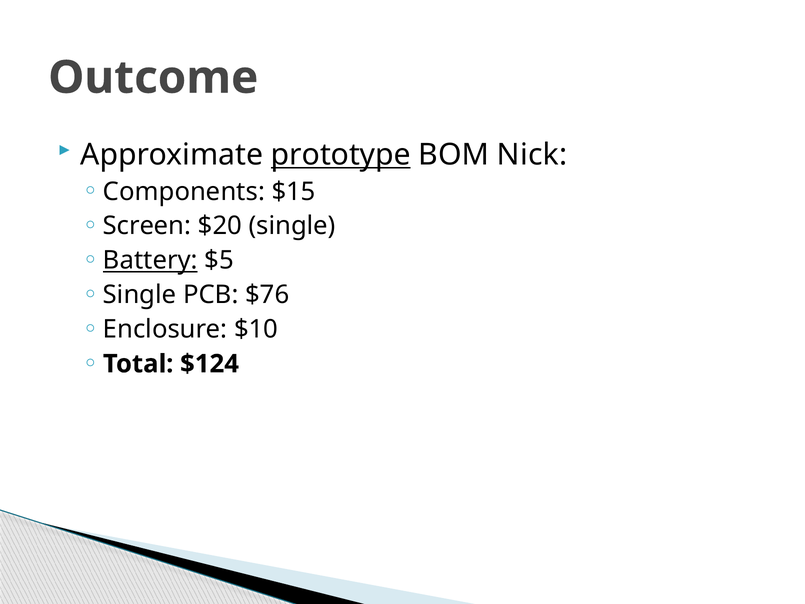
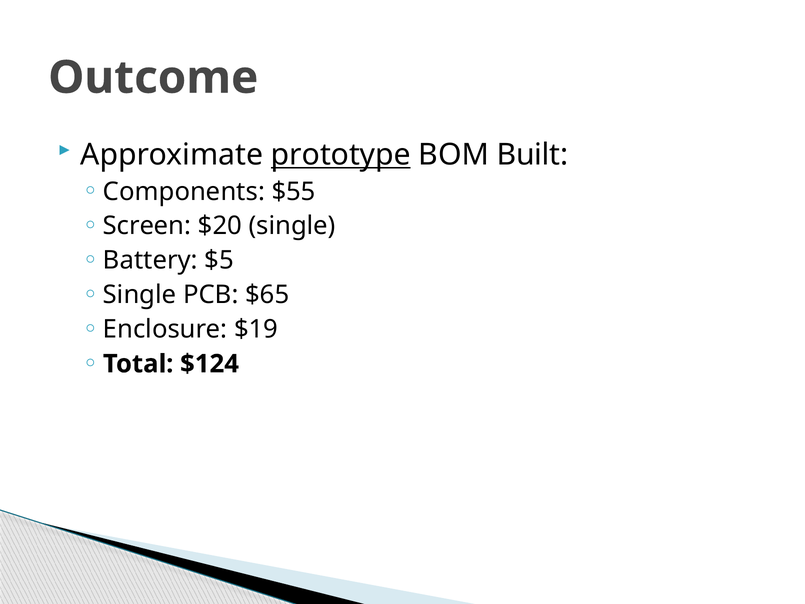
Nick: Nick -> Built (532, 155)
$15: $15 -> $55 (294, 191)
Battery underline: present -> none (150, 260)
$76: $76 -> $65 (267, 295)
$10: $10 -> $19 (256, 329)
